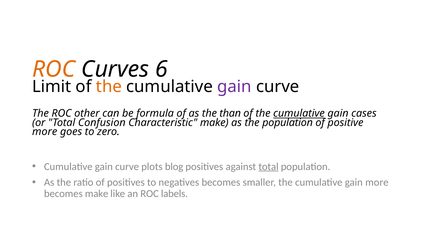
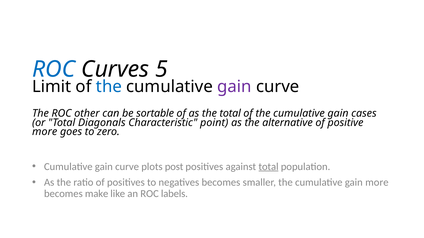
ROC colour: orange -> blue (54, 69)
6: 6 -> 5 (161, 69)
the colour: orange -> blue (109, 87)
formula: formula -> sortable (155, 114)
the than: than -> total (230, 114)
cumulative underline: present -> none (299, 114)
Confusion: Confusion -> Diagonals (102, 123)
Characteristic make: make -> point (214, 123)
the population: population -> alternative (288, 123)
blog: blog -> post (174, 167)
